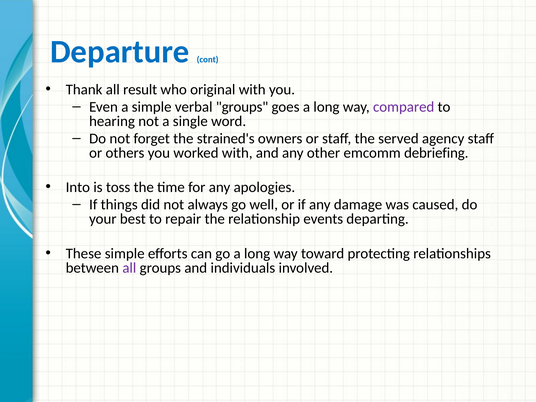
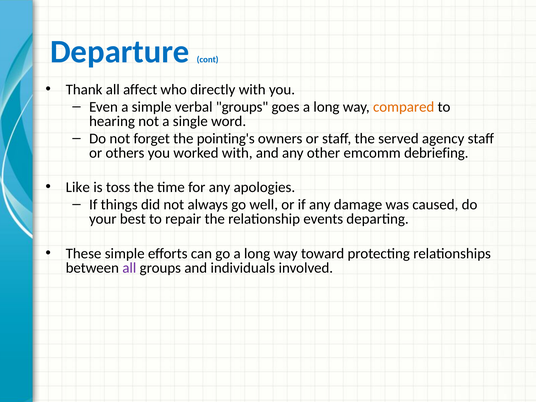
result: result -> affect (140, 90)
original: original -> directly (213, 90)
compared colour: purple -> orange (404, 107)
strained's: strained's -> pointing's (226, 138)
Into: Into -> Like (78, 187)
